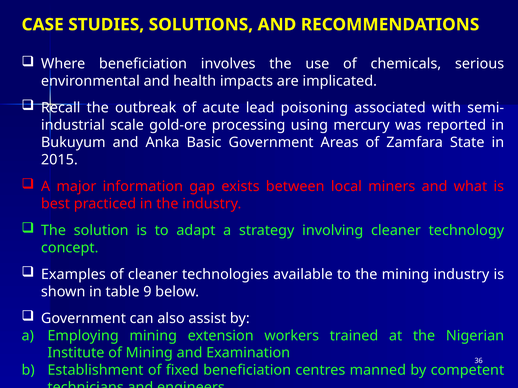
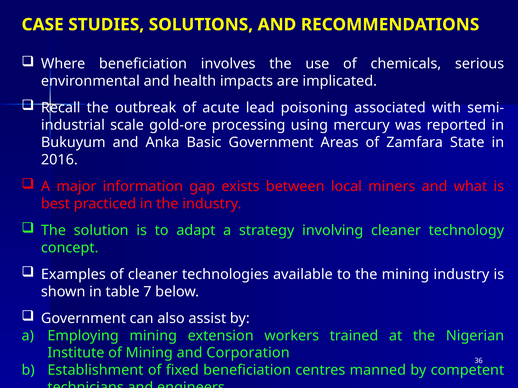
2015: 2015 -> 2016 (59, 160)
9: 9 -> 7 (147, 292)
Examination: Examination -> Corporation (248, 353)
